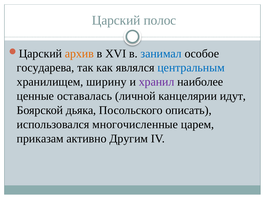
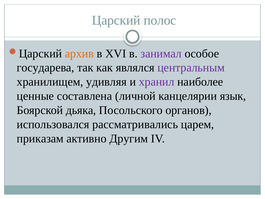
занимал colour: blue -> purple (161, 53)
центральным colour: blue -> purple (191, 68)
ширину: ширину -> удивляя (106, 82)
оставалась: оставалась -> составлена (85, 96)
идут: идут -> язык (233, 96)
описать: описать -> органов (189, 110)
многочисленные: многочисленные -> рассматривались (135, 124)
